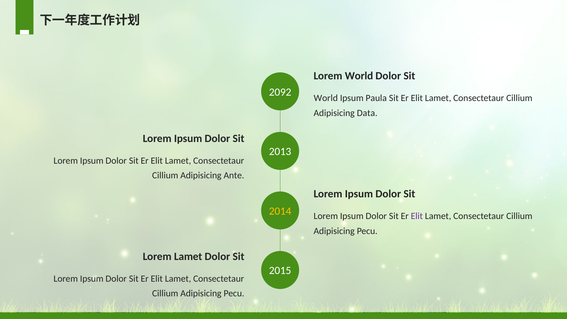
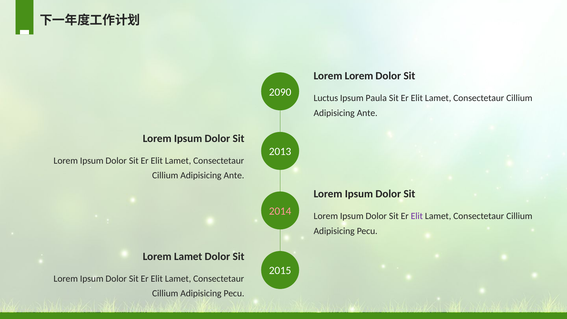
Lorem World: World -> Lorem (359, 76)
2092: 2092 -> 2090 (280, 92)
World: World -> Luctus (326, 98)
Data: Data -> Ante (367, 113)
2014 colour: yellow -> pink (280, 211)
